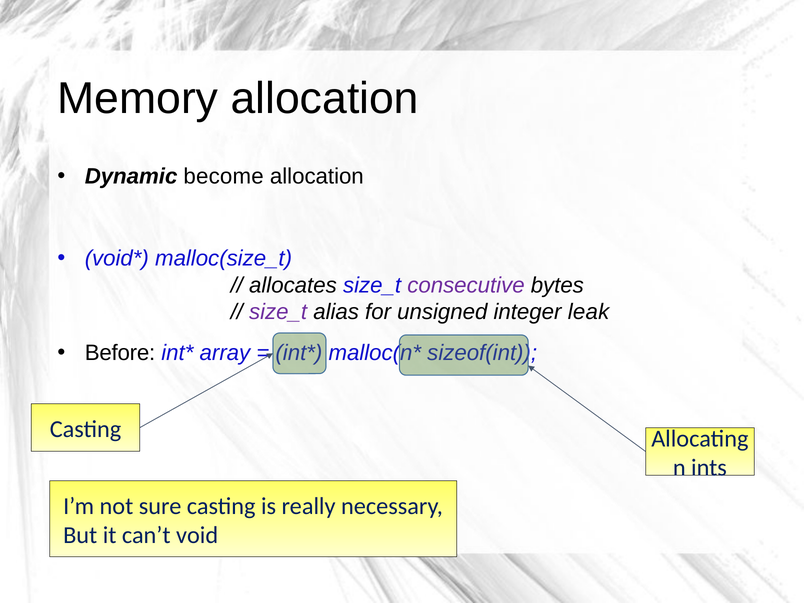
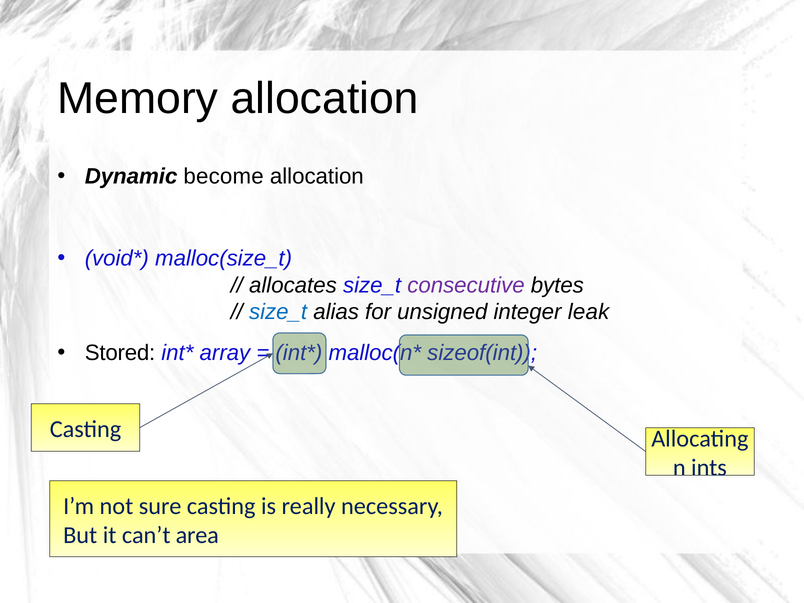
size_t colour: purple -> blue (278, 312)
Before: Before -> Stored (120, 353)
void: void -> area (197, 535)
